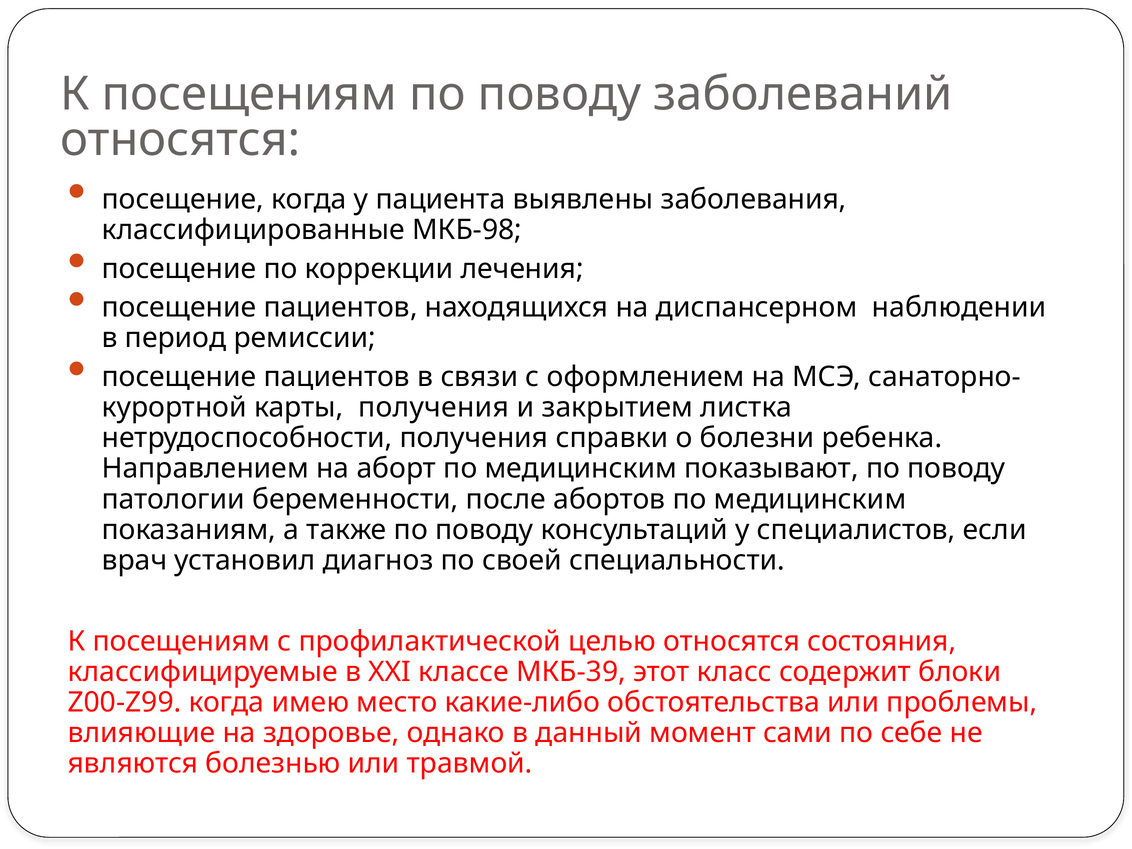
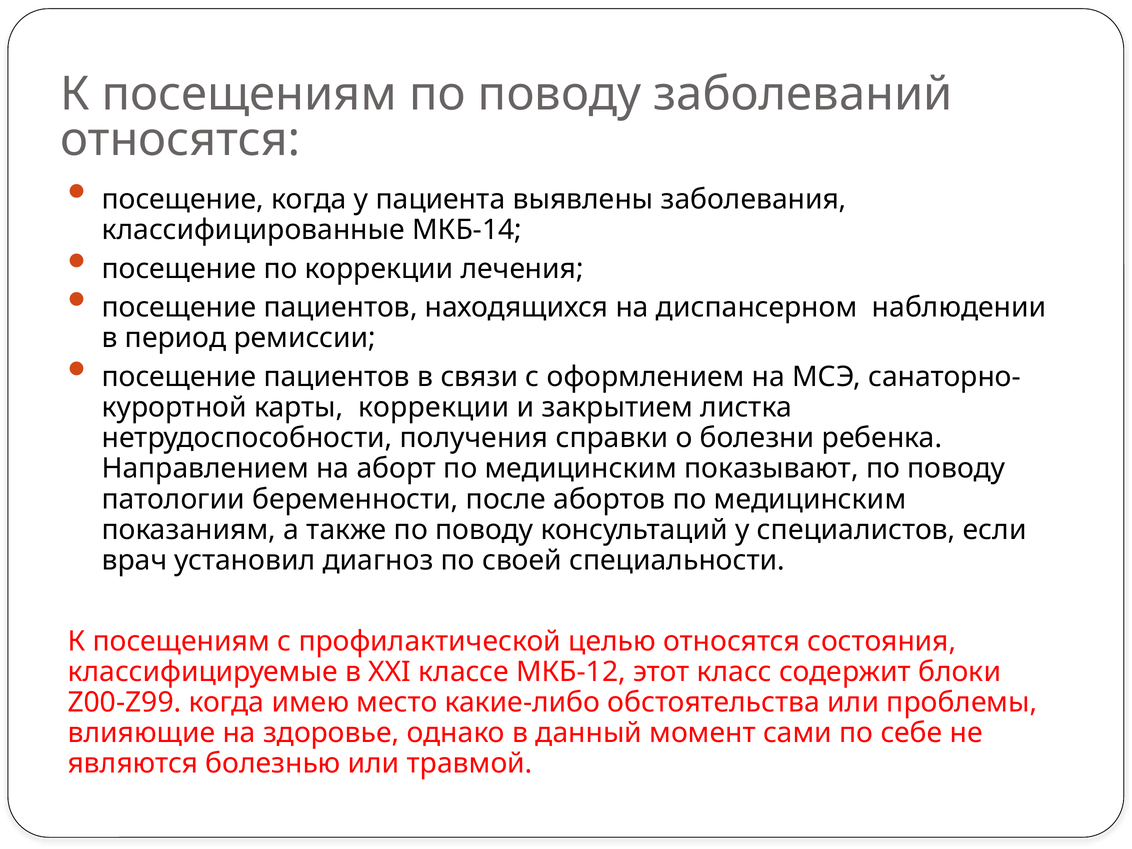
МКБ-98: МКБ-98 -> МКБ-14 (467, 230)
карты получения: получения -> коррекции (434, 407)
МКБ-39: МКБ-39 -> МКБ-12 (571, 672)
